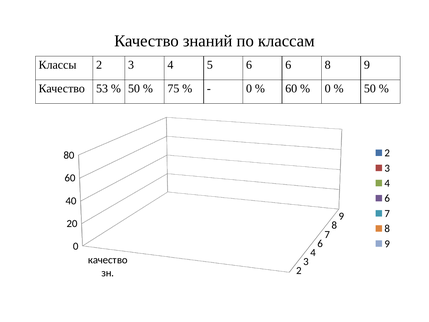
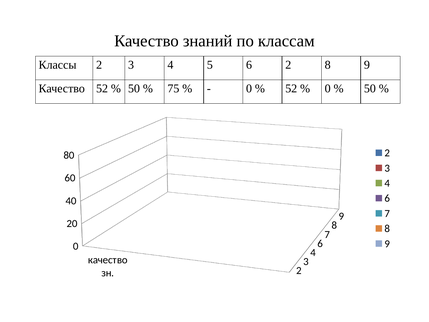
6 6: 6 -> 2 (288, 65)
Качество 53: 53 -> 52 (102, 88)
60: 60 -> 52 (291, 88)
